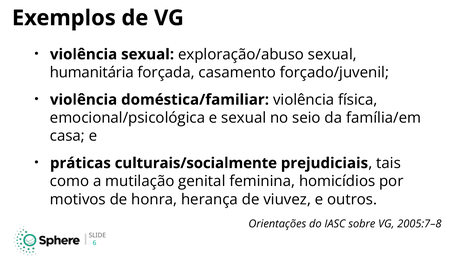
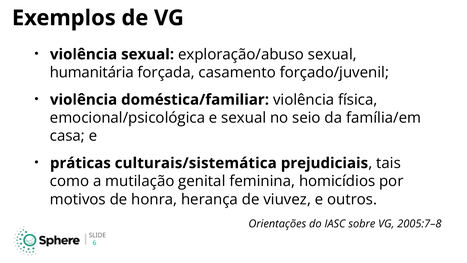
culturais/socialmente: culturais/socialmente -> culturais/sistemática (196, 163)
